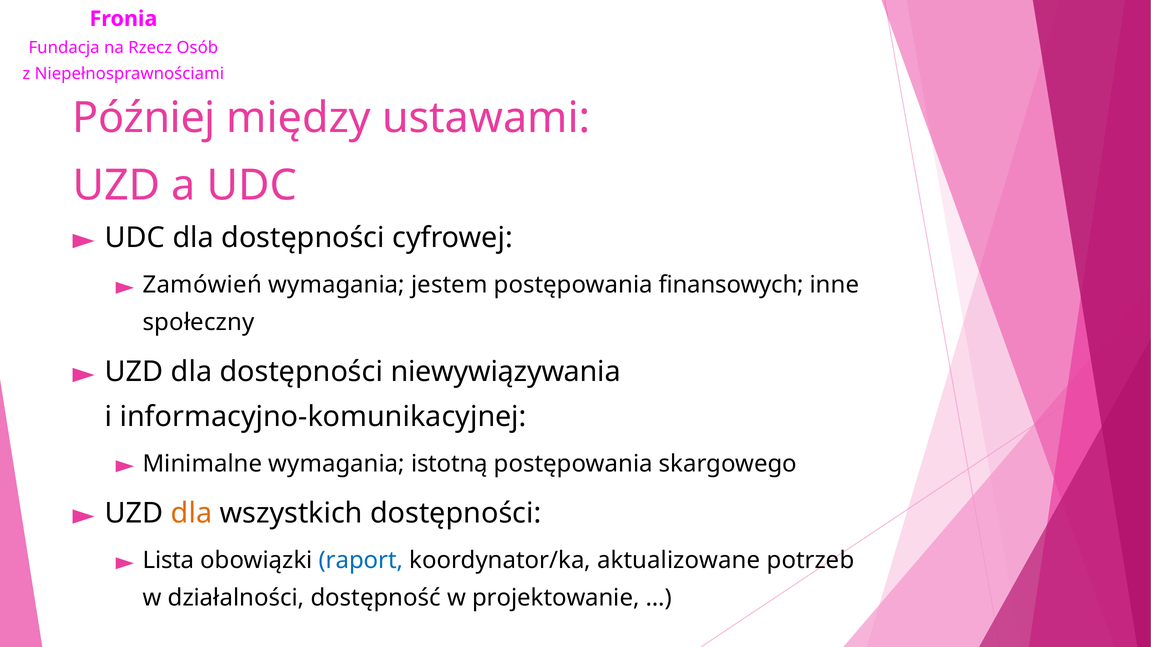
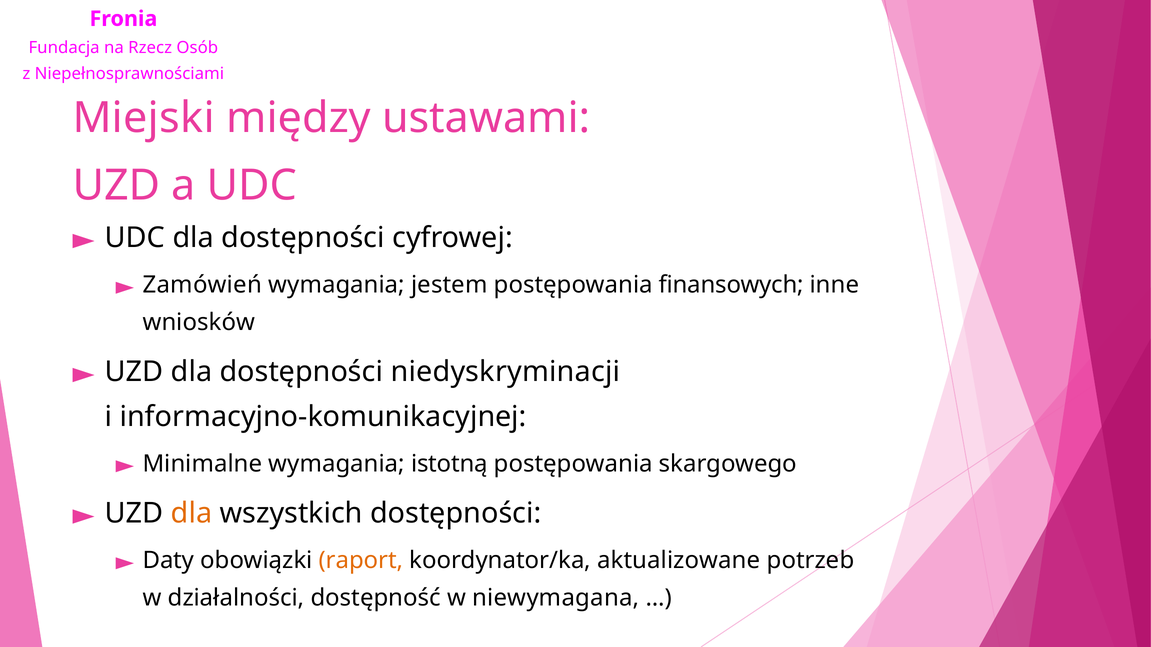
Później: Później -> Miejski (144, 118)
społeczny: społeczny -> wniosków (199, 322)
niewywiązywania: niewywiązywania -> niedyskryminacji (505, 372)
Lista: Lista -> Daty (168, 561)
raport colour: blue -> orange (361, 561)
projektowanie: projektowanie -> niewymagana (556, 598)
